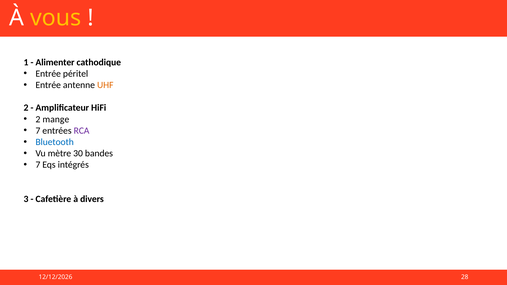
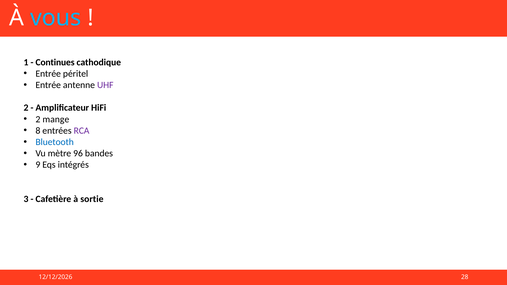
vous colour: yellow -> light blue (56, 18)
Alimenter: Alimenter -> Continues (55, 62)
UHF colour: orange -> purple (105, 85)
7: 7 -> 8 (38, 131)
30: 30 -> 96 (78, 154)
7: 7 -> 9 (38, 165)
divers: divers -> sortie (92, 199)
